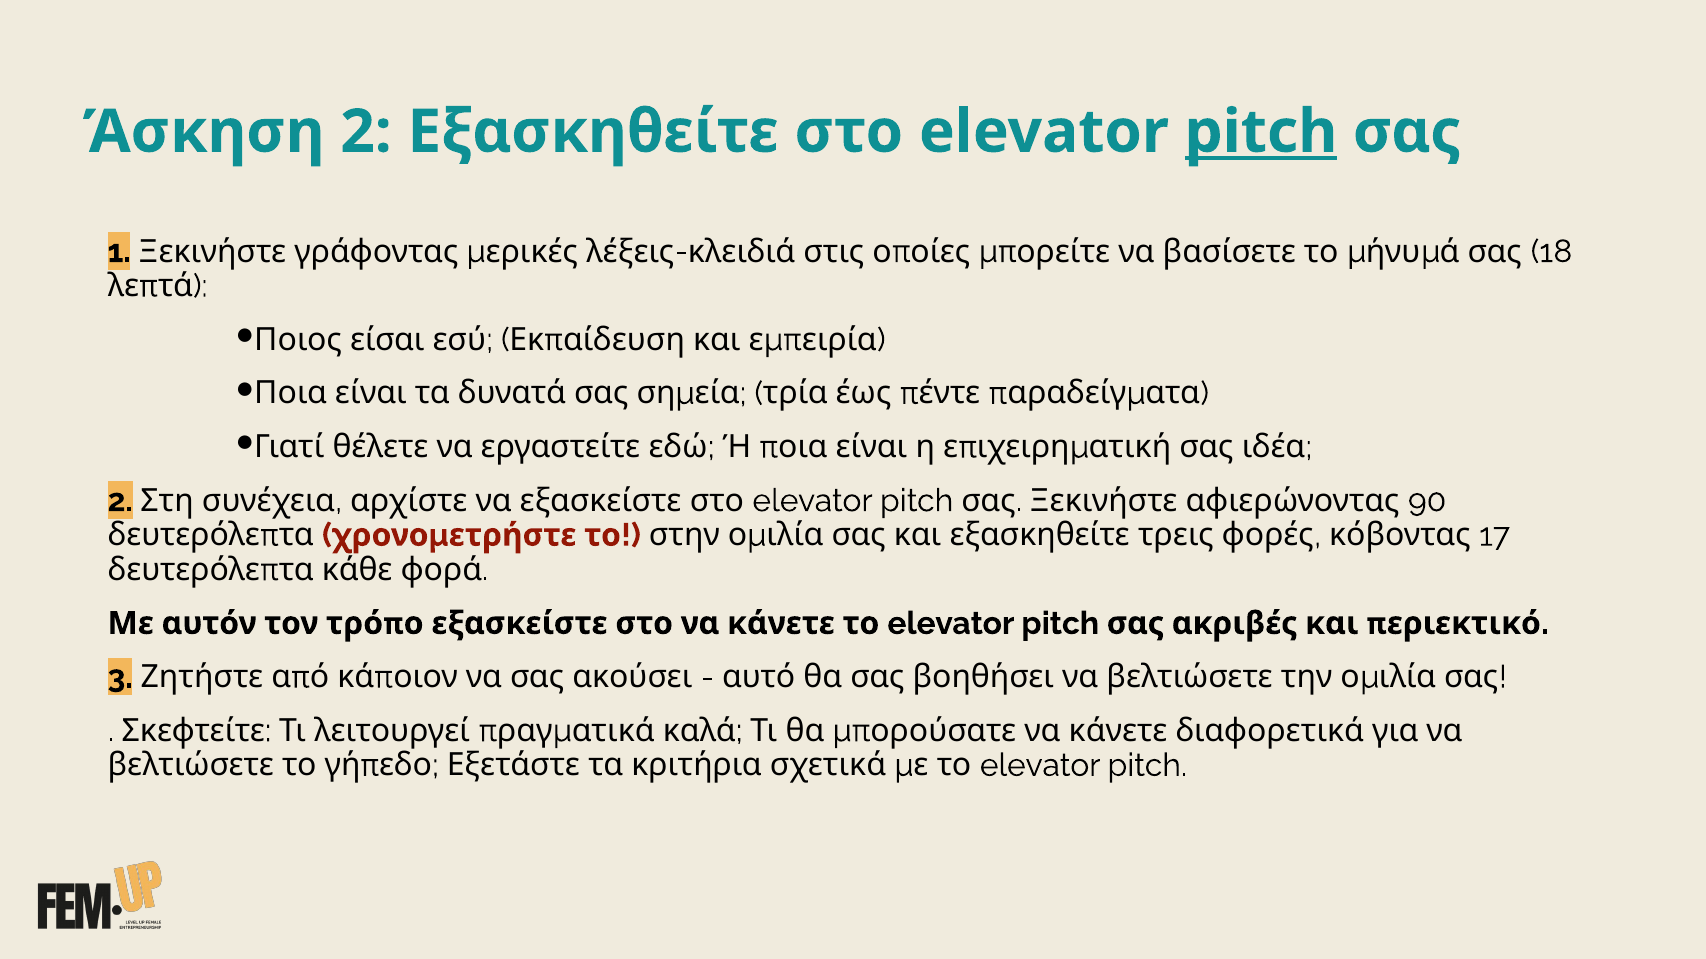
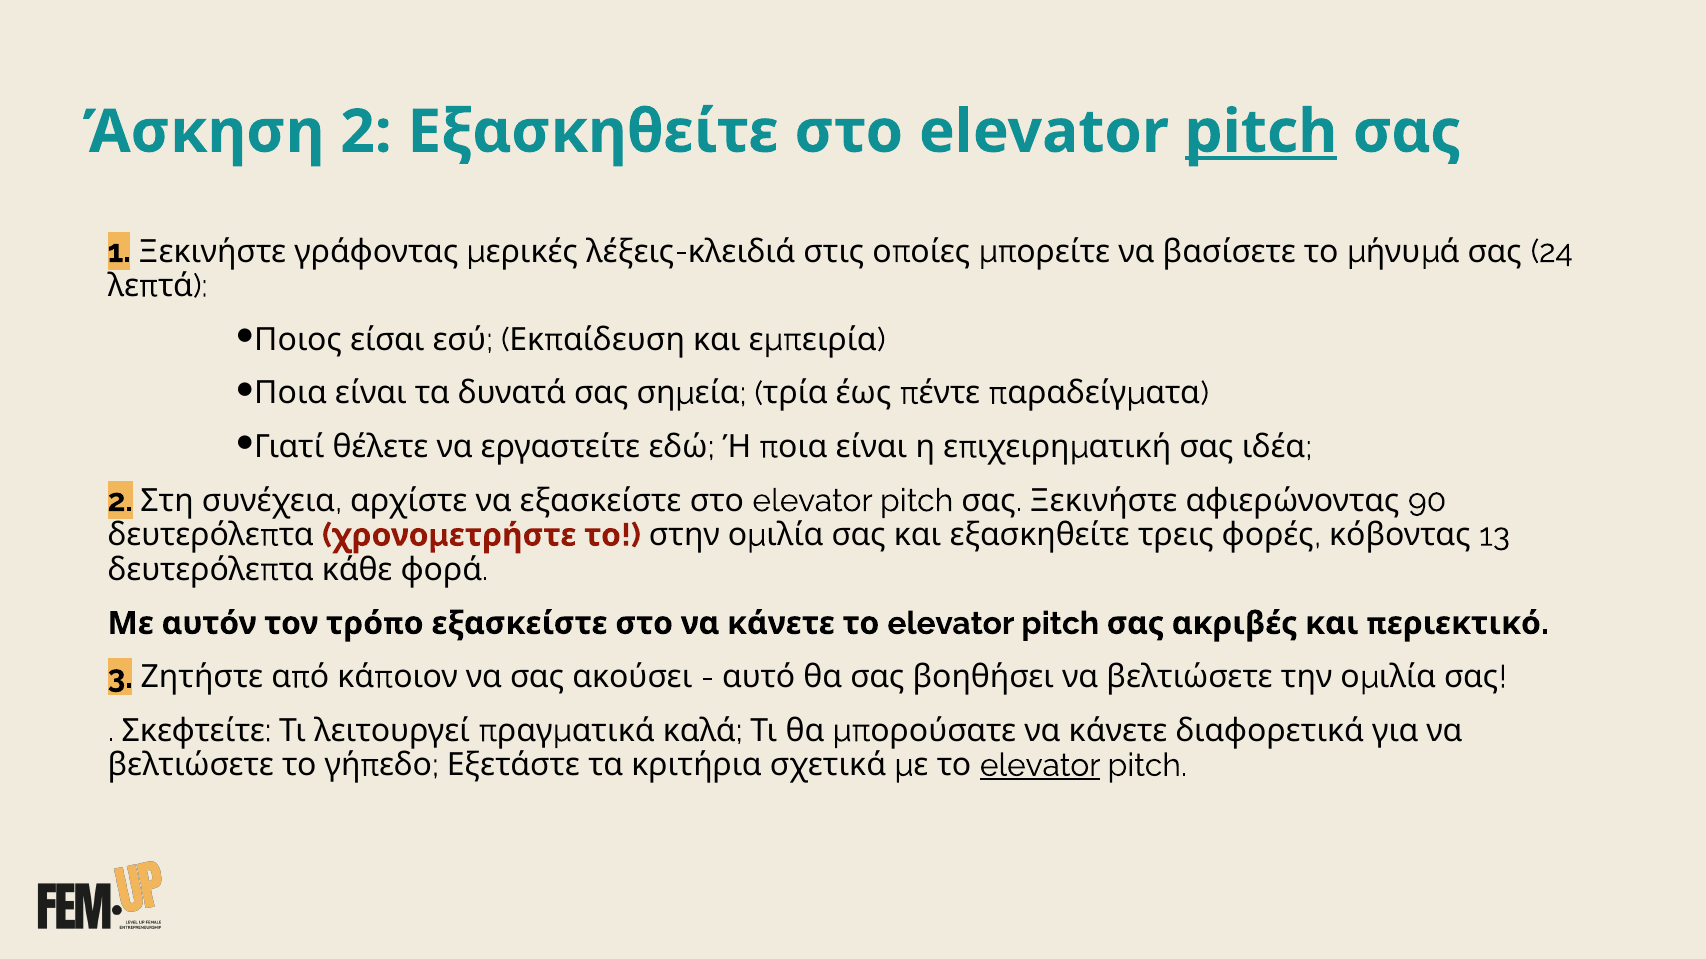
18: 18 -> 24 (1552, 252)
17: 17 -> 13 (1495, 536)
elevator underline: none -> present (1040, 766)
